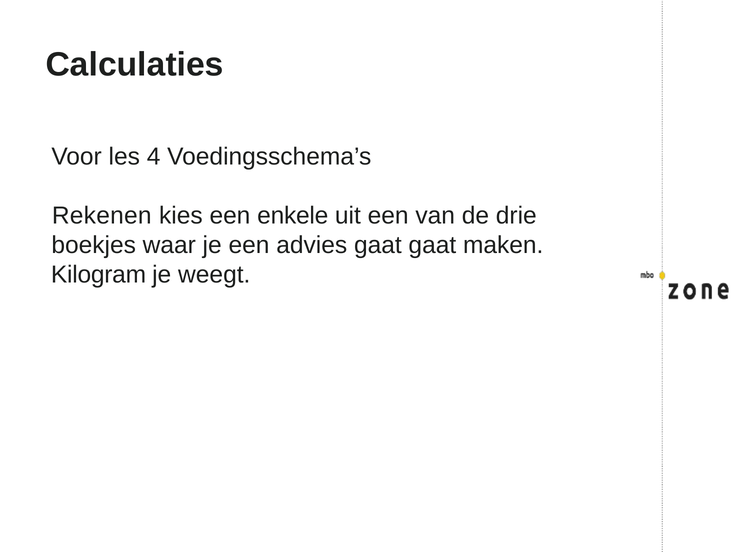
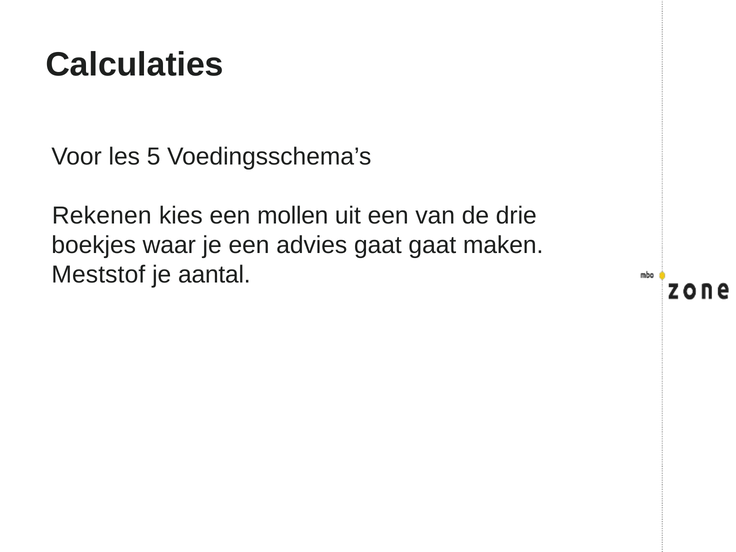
4: 4 -> 5 (154, 157)
enkele: enkele -> mollen (293, 216)
Kilogram: Kilogram -> Meststof (98, 275)
weegt: weegt -> aantal (214, 275)
